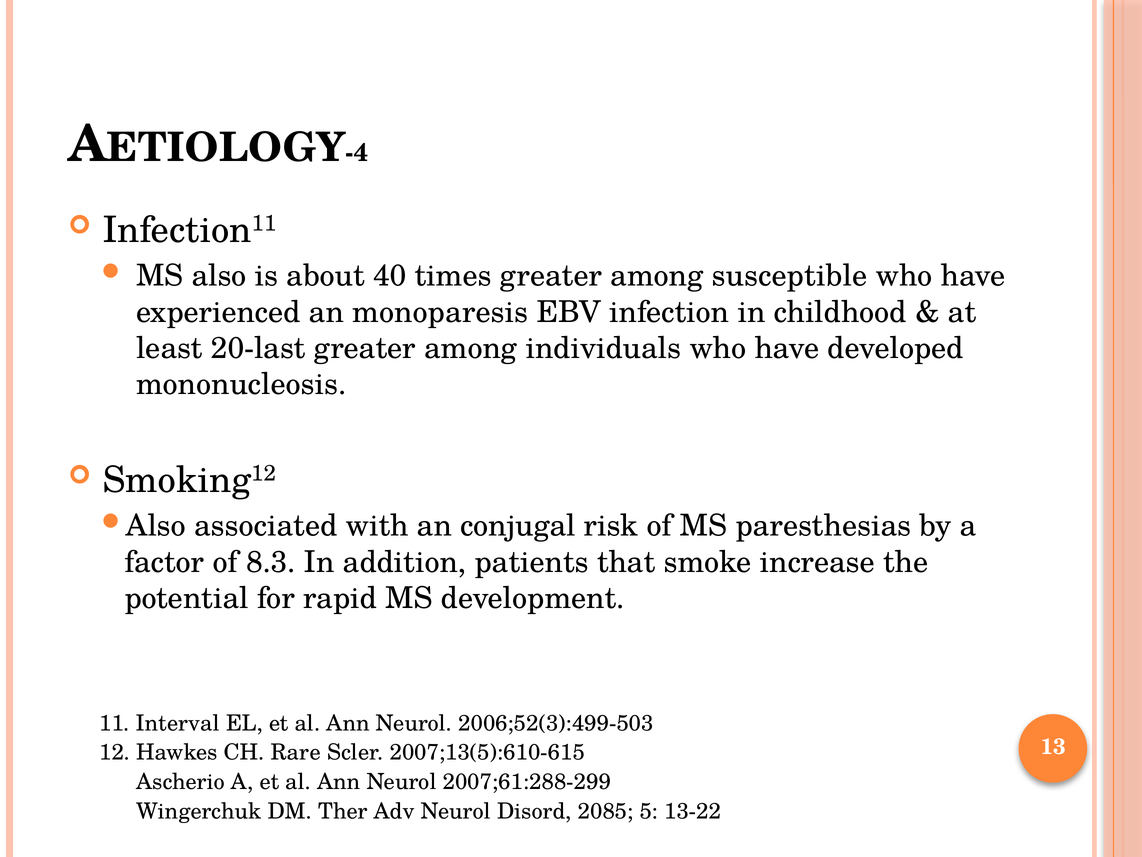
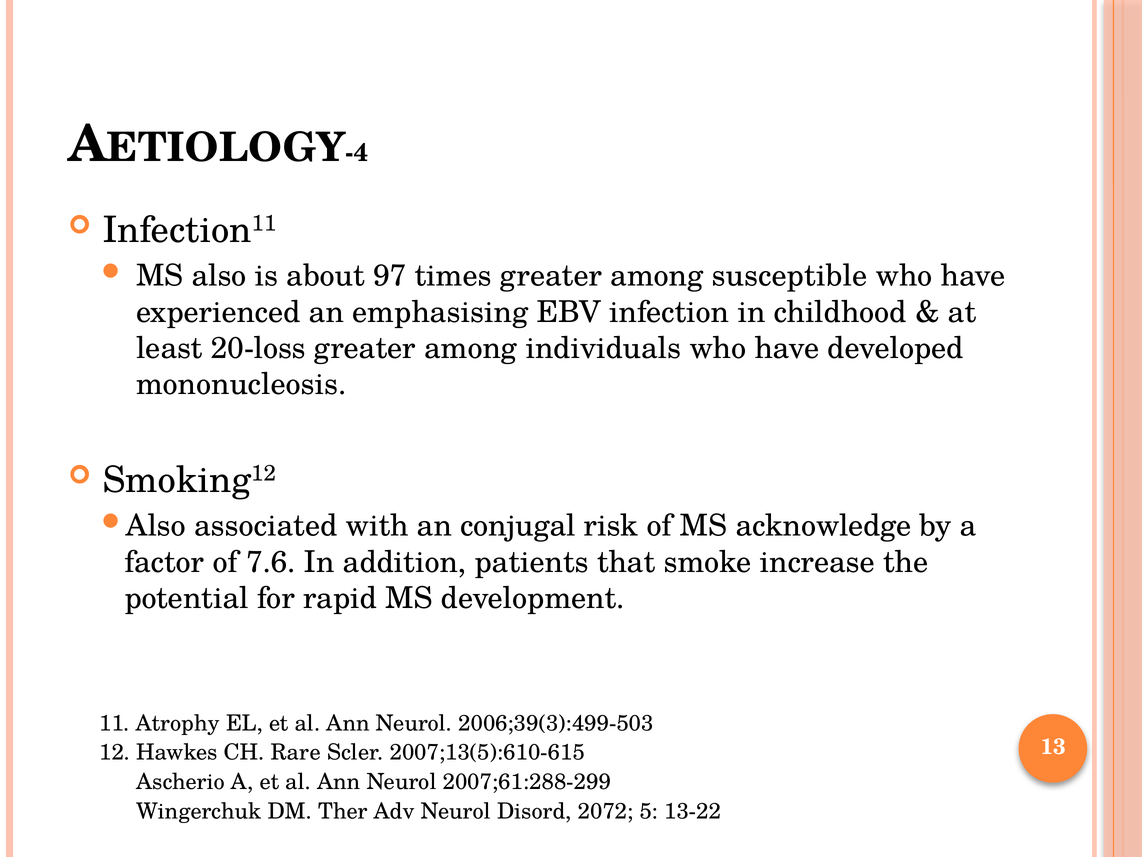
40: 40 -> 97 (390, 276)
monoparesis: monoparesis -> emphasising (440, 312)
20-last: 20-last -> 20-loss (258, 348)
paresthesias: paresthesias -> acknowledge (824, 526)
8.3: 8.3 -> 7.6 (271, 562)
Interval: Interval -> Atrophy (178, 723)
2006;52(3):499-503: 2006;52(3):499-503 -> 2006;39(3):499-503 (556, 723)
2085: 2085 -> 2072 (606, 811)
